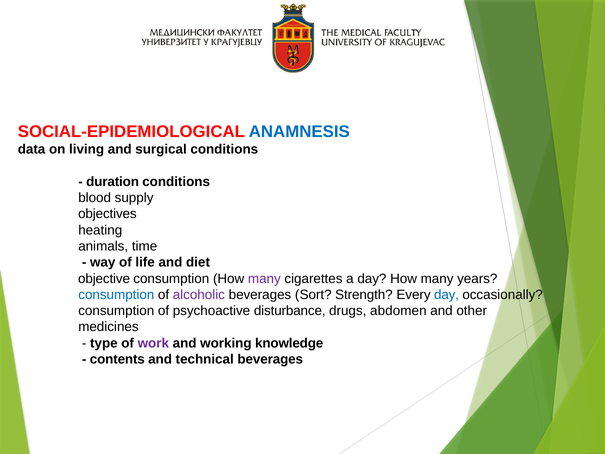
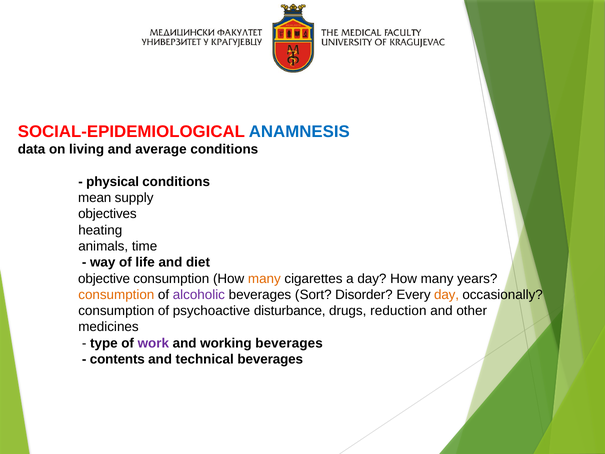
surgical: surgical -> average (161, 149)
duration: duration -> physical (113, 182)
blood: blood -> mean (95, 198)
many colour: purple -> orange (264, 278)
consumption colour: blue -> orange (116, 295)
Strength: Strength -> Disorder (364, 295)
day colour: blue -> orange (447, 295)
abdomen: abdomen -> reduction (398, 311)
working knowledge: knowledge -> beverages (289, 343)
